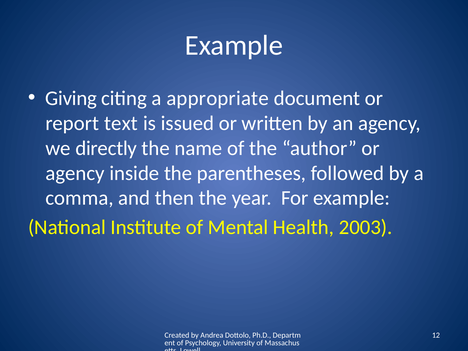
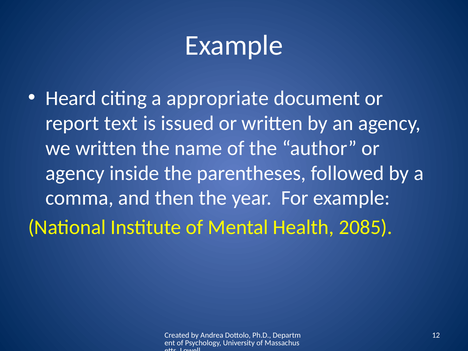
Giving: Giving -> Heard (71, 98)
we directly: directly -> written (106, 148)
2003: 2003 -> 2085 (366, 227)
